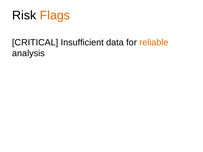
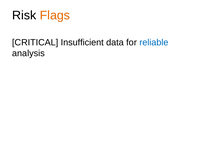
reliable colour: orange -> blue (154, 43)
